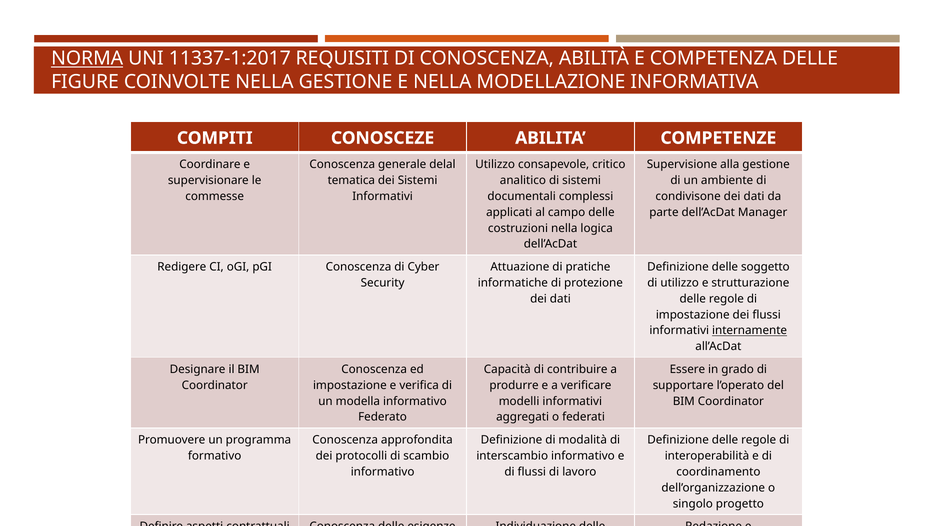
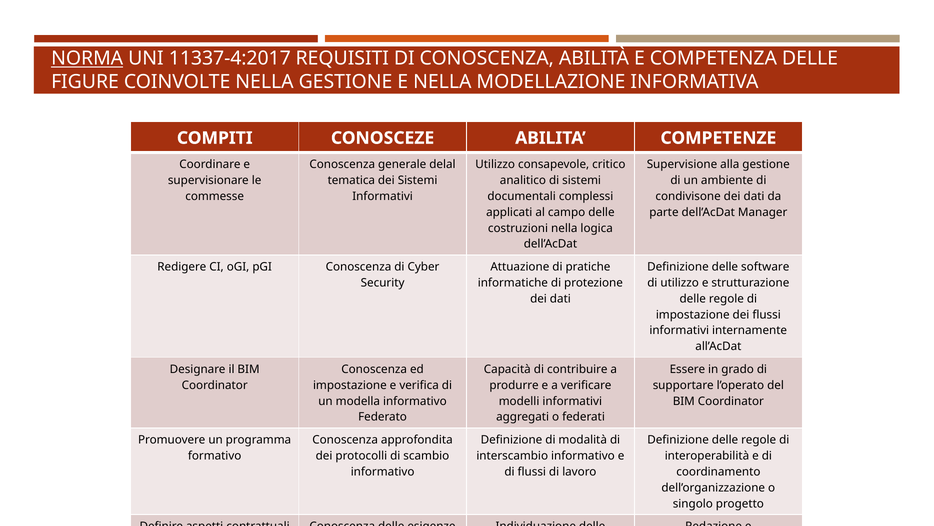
11337-1:2017: 11337-1:2017 -> 11337-4:2017 (230, 58)
soggetto: soggetto -> software (765, 267)
internamente underline: present -> none (750, 330)
